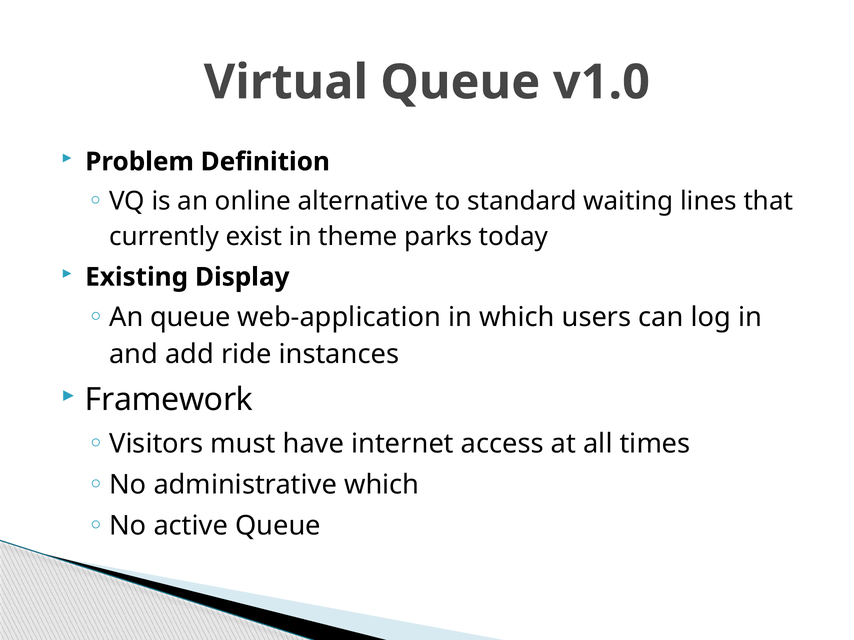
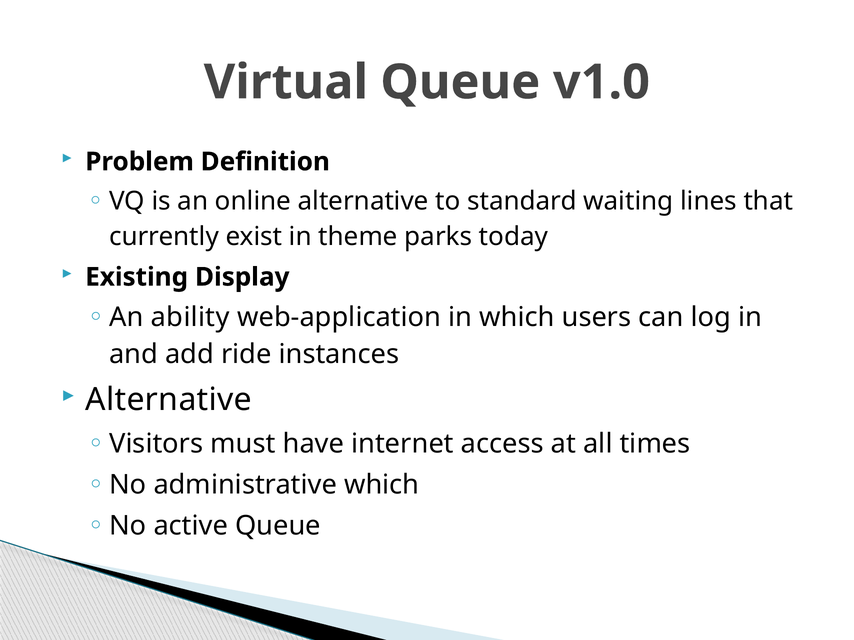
An queue: queue -> ability (190, 318)
Framework: Framework -> Alternative (169, 400)
